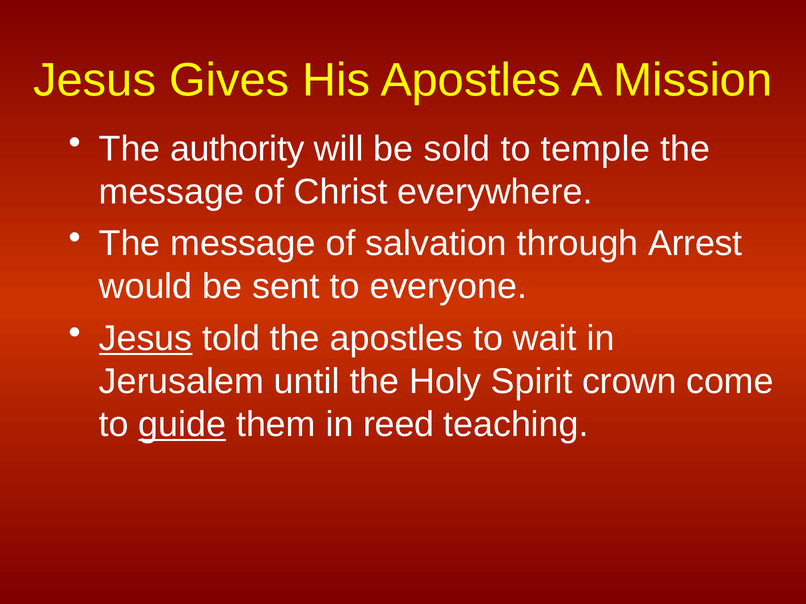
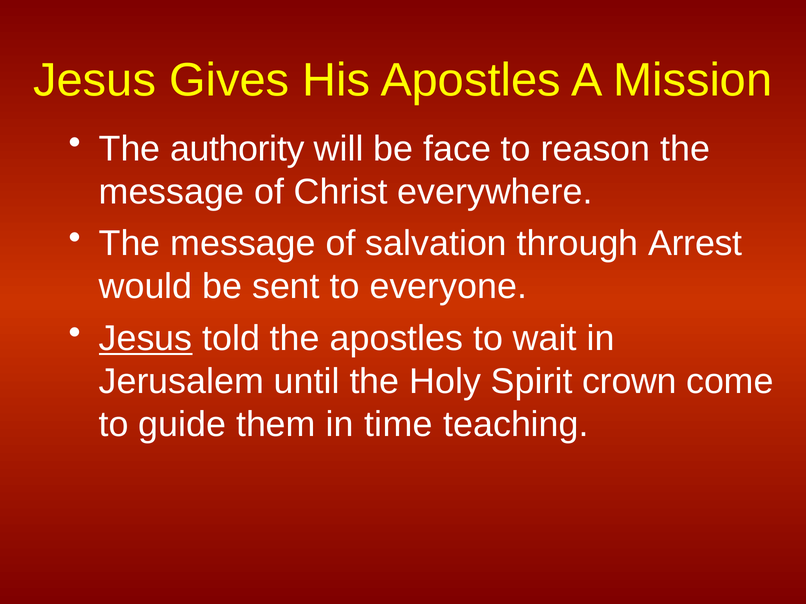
sold: sold -> face (457, 149)
temple: temple -> reason (596, 149)
guide underline: present -> none (182, 425)
reed: reed -> time (398, 425)
